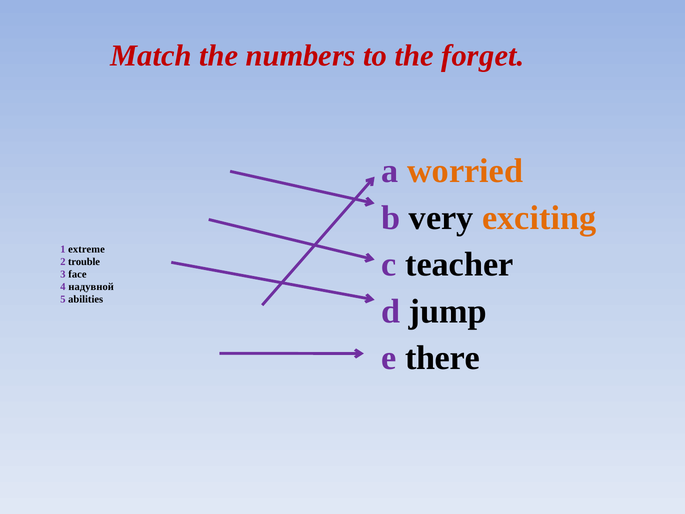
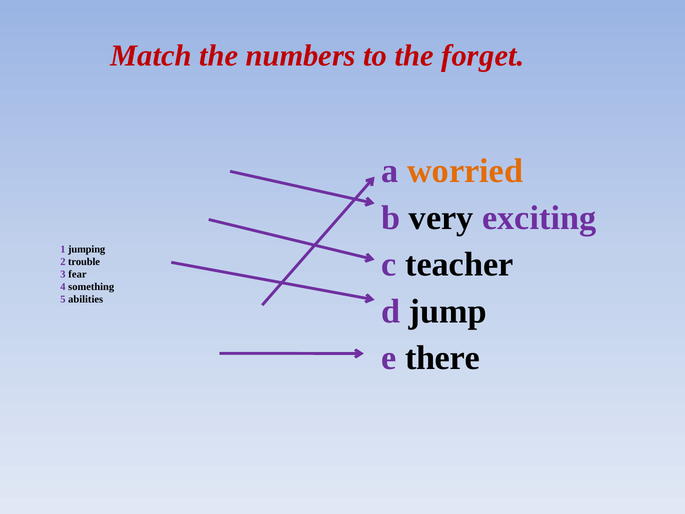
exciting colour: orange -> purple (539, 218)
extreme: extreme -> jumping (87, 249)
face: face -> fear (77, 274)
надувной: надувной -> something (91, 287)
